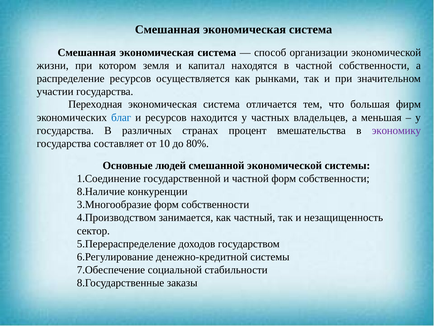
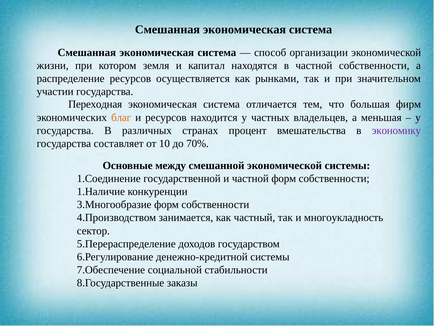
благ colour: blue -> orange (121, 117)
80%: 80% -> 70% (198, 143)
людей: людей -> между (171, 165)
8.Наличие: 8.Наличие -> 1.Наличие (101, 191)
незащищенность: незащищенность -> многоукладность (344, 217)
